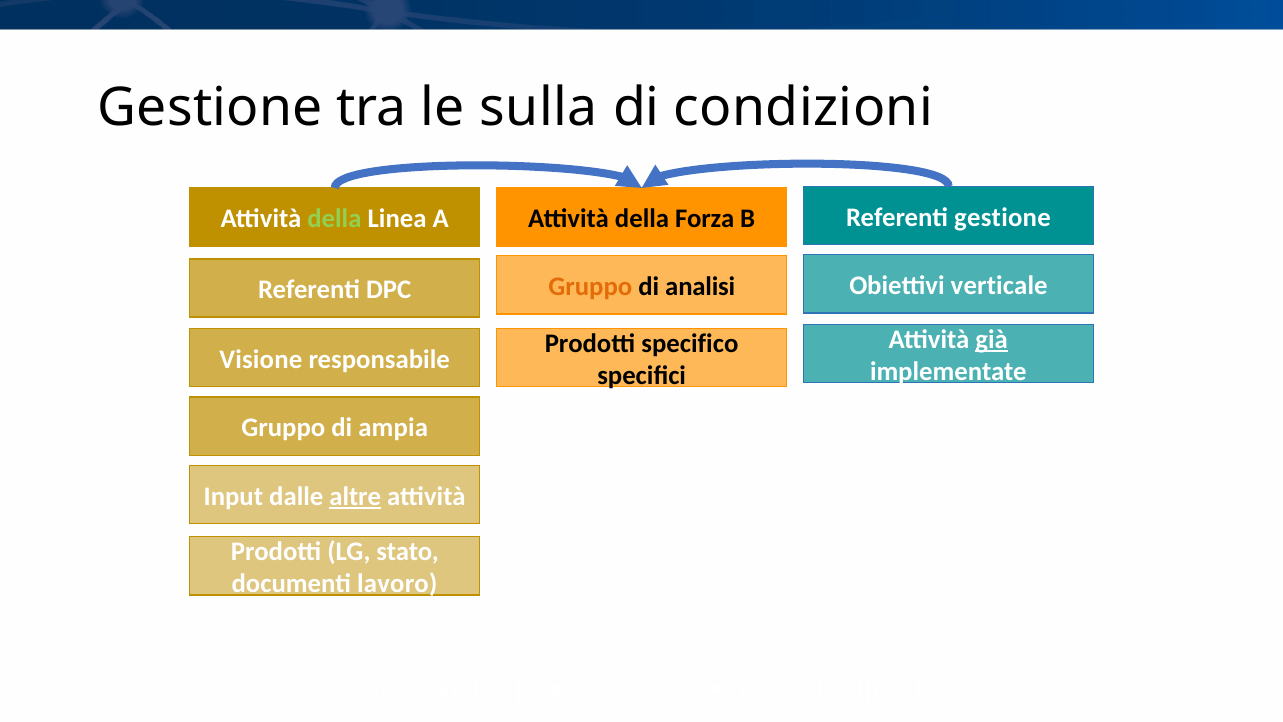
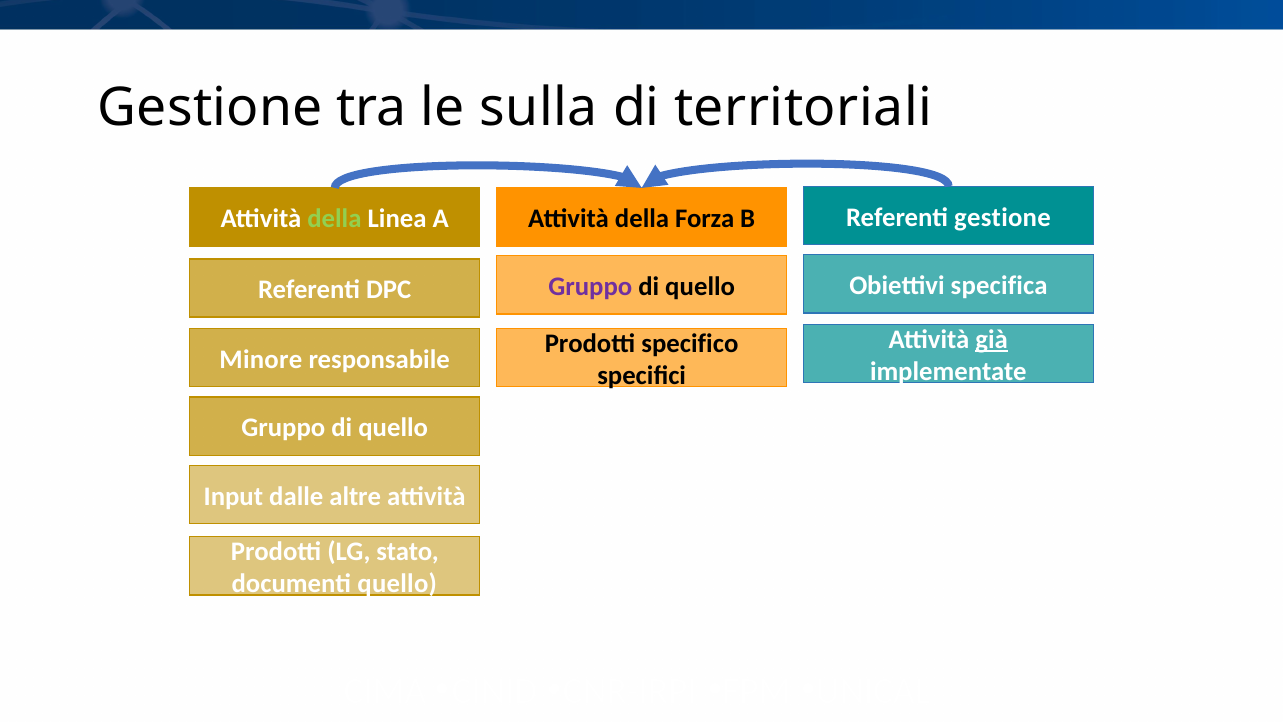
condizioni: condizioni -> territoriali (803, 108)
verticale: verticale -> specifica (999, 286)
Gruppo colour: orange -> purple (590, 287)
analisi: analisi -> quello (700, 287)
Visione: Visione -> Minore (261, 359)
ampia: ampia -> quello (393, 428)
altre underline: present -> none (355, 496)
documenti lavoro: lavoro -> quello (397, 583)
